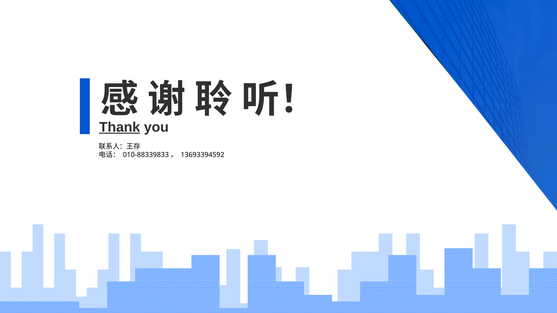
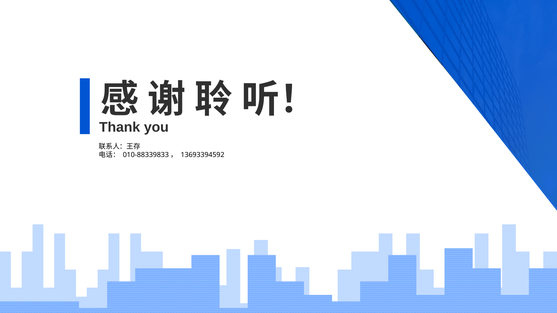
Thank underline: present -> none (120, 127)
